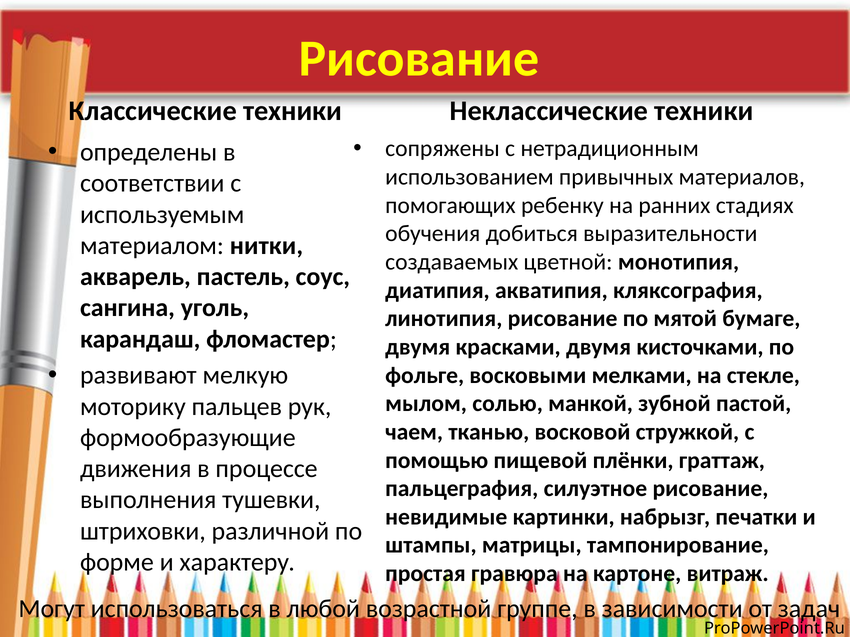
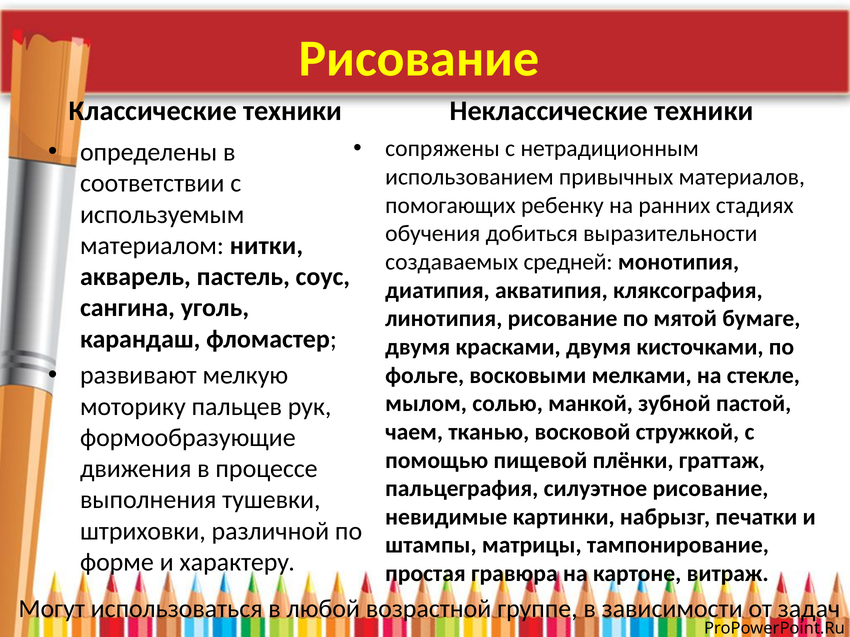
цветной: цветной -> средней (568, 262)
